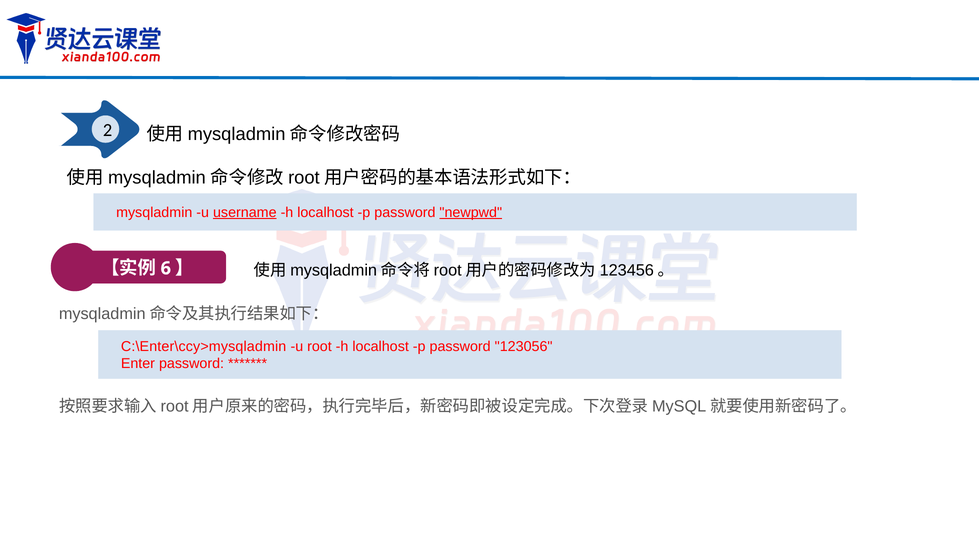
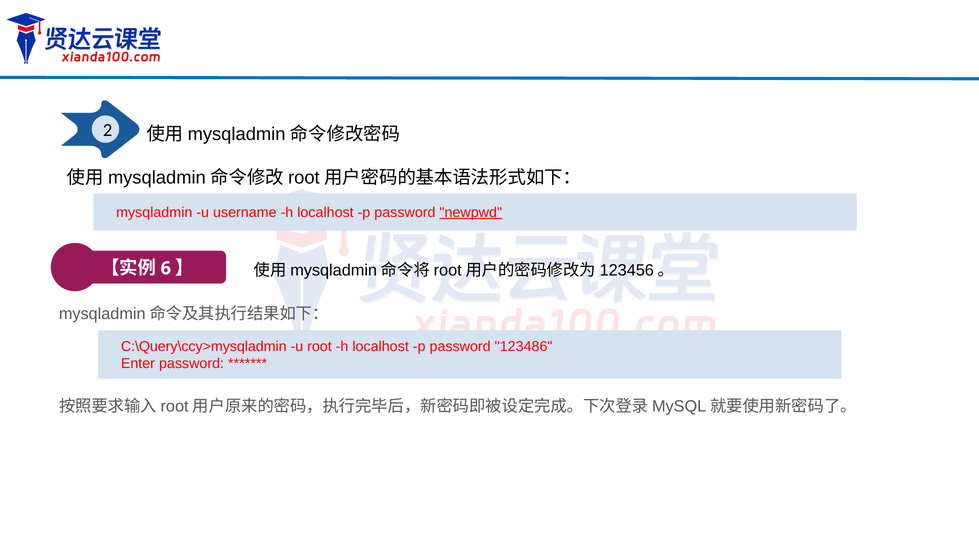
username underline: present -> none (245, 212)
C:\Enter\ccy>mysqladmin: C:\Enter\ccy>mysqladmin -> C:\Query\ccy>mysqladmin (204, 346)
123056: 123056 -> 123486 (524, 346)
